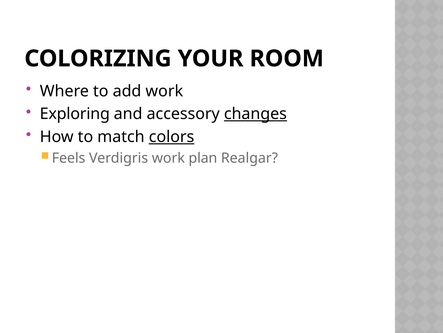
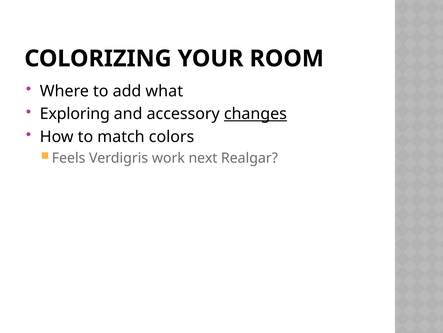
add work: work -> what (164, 91)
colors underline: present -> none (172, 137)
plan: plan -> next (203, 158)
